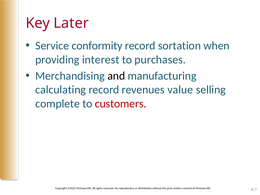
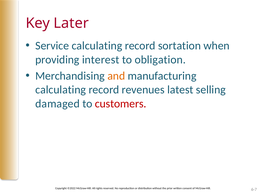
Service conformity: conformity -> calculating (97, 46)
purchases: purchases -> obligation (160, 60)
and colour: black -> orange (116, 76)
value: value -> latest (180, 90)
complete: complete -> damaged (58, 104)
